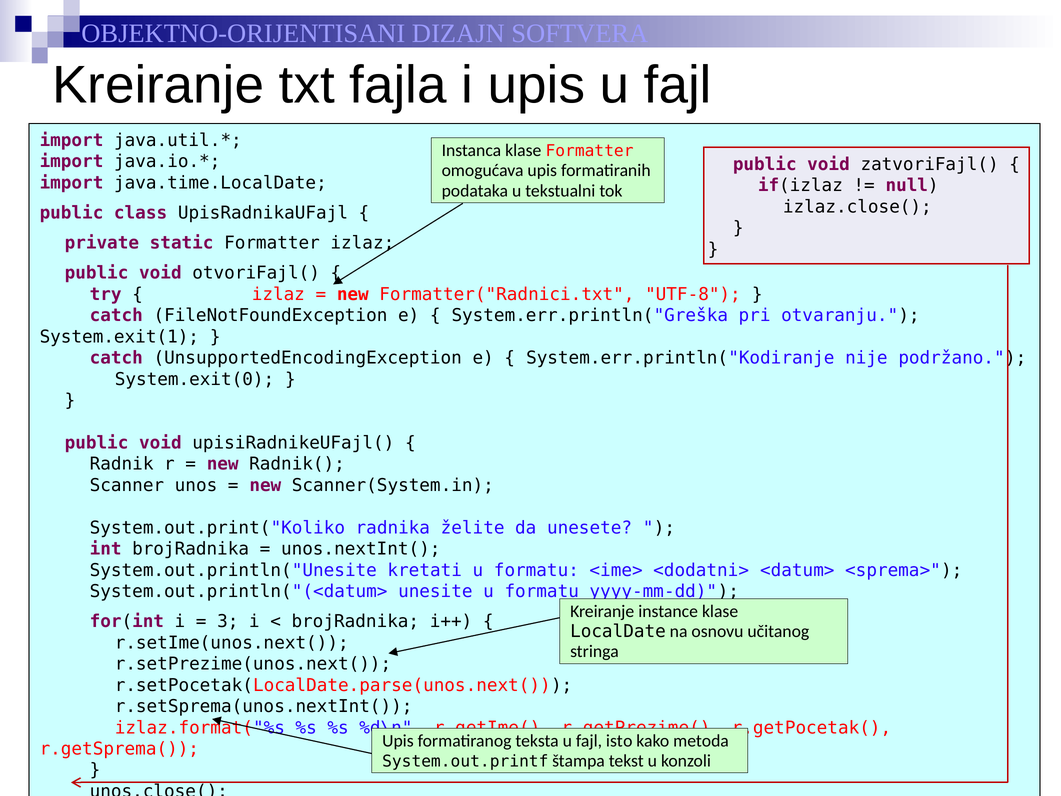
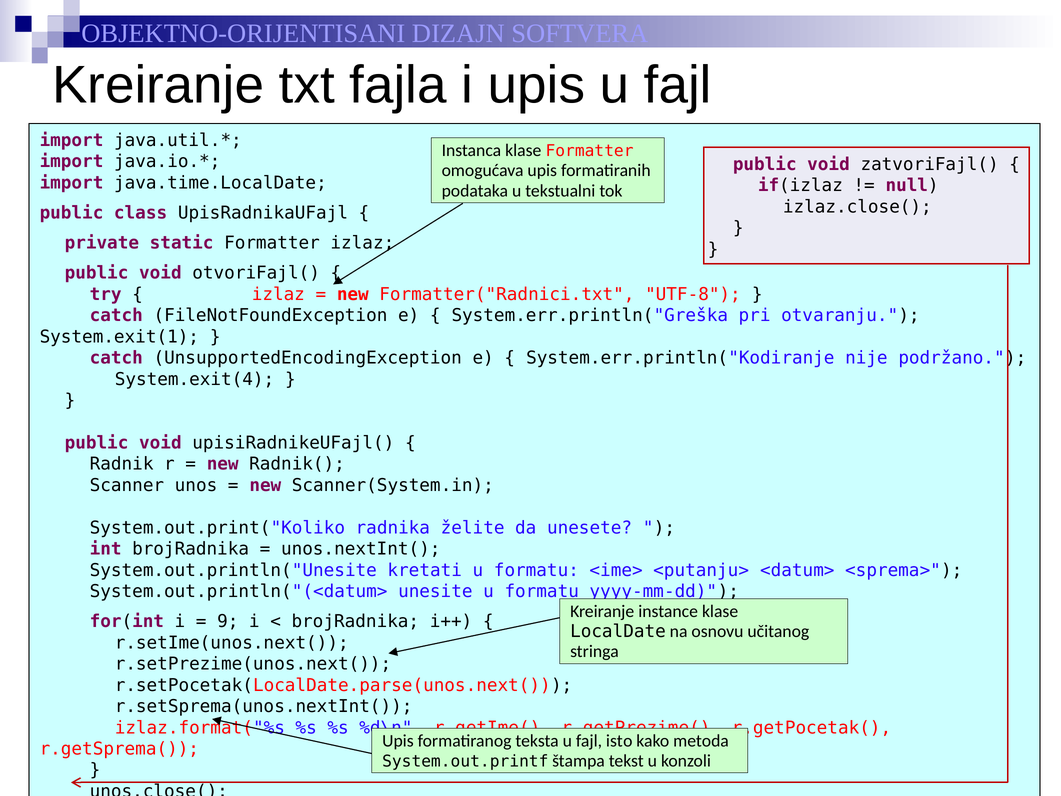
System.exit(0: System.exit(0 -> System.exit(4 (194, 379)
<dodatni>: <dodatni> -> <putanju> (701, 570)
3: 3 -> 9 (228, 621)
